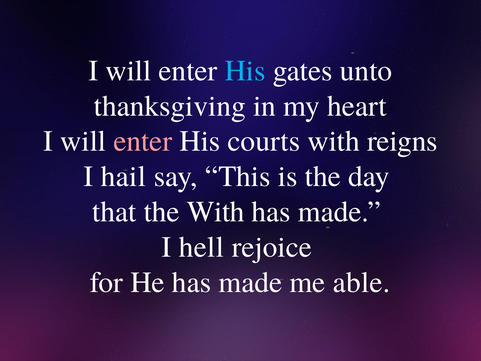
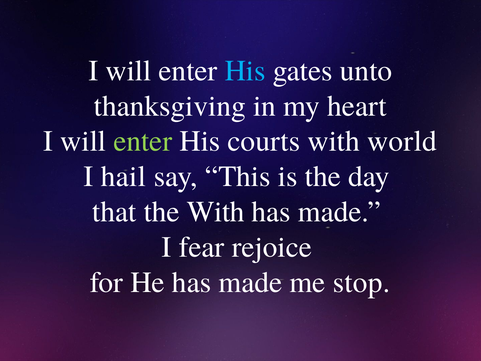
enter colour: pink -> light green (143, 141)
reigns: reigns -> world (402, 141)
hell: hell -> fear (202, 247)
able: able -> stop (362, 282)
